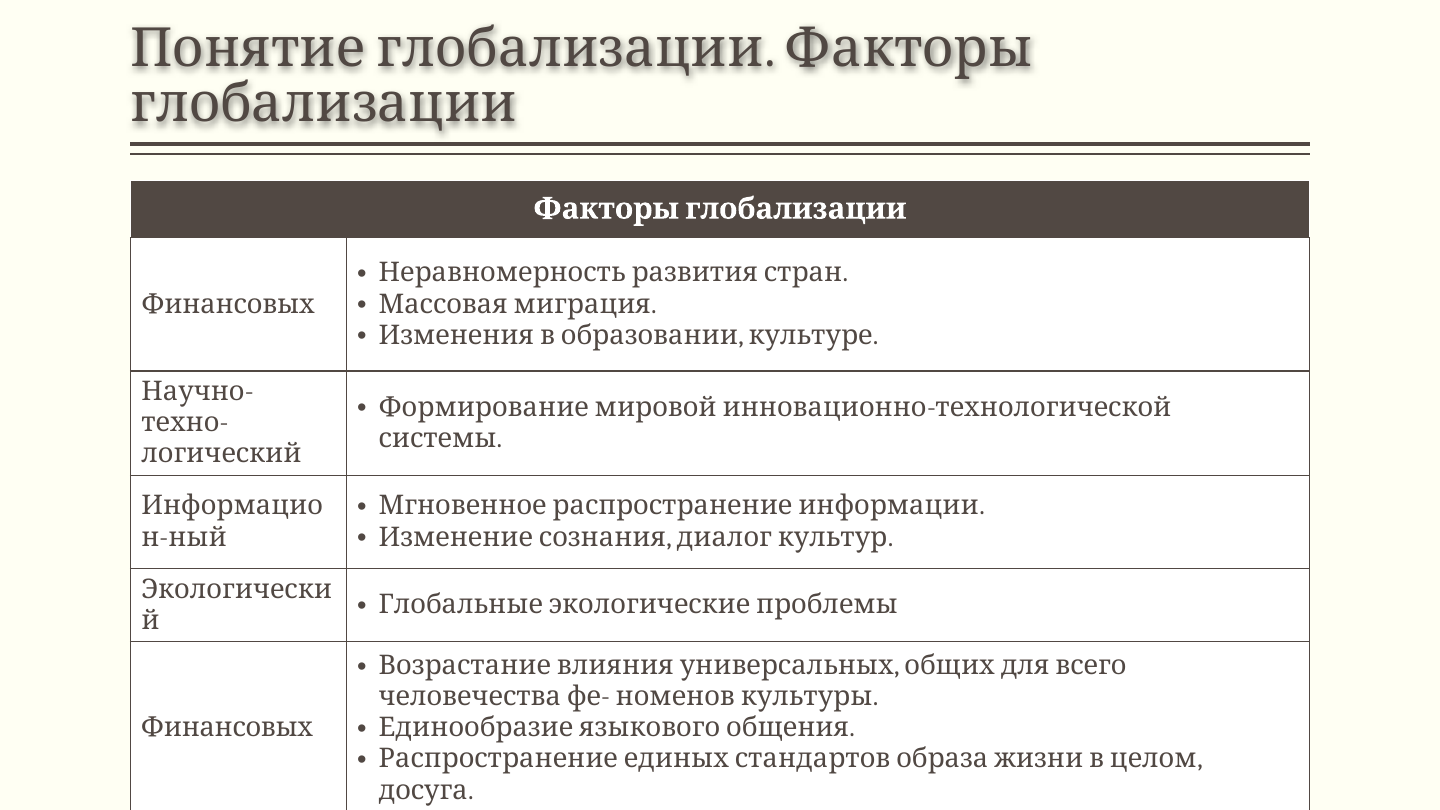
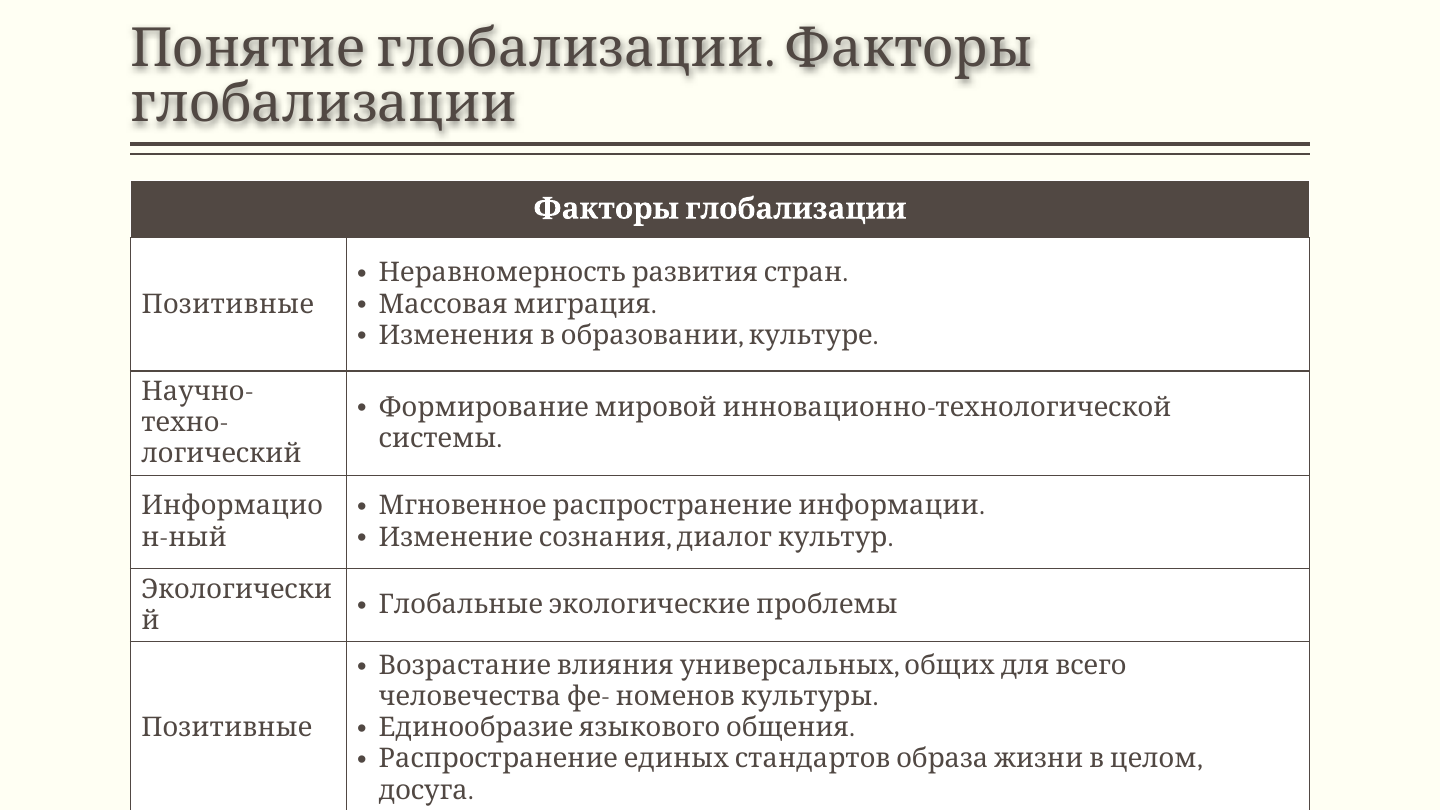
Финансовых: Финансовых -> Позитивные (228, 304)
Финансовых: Финансовых -> Позитивные (227, 728)
